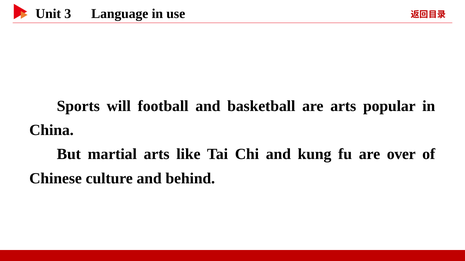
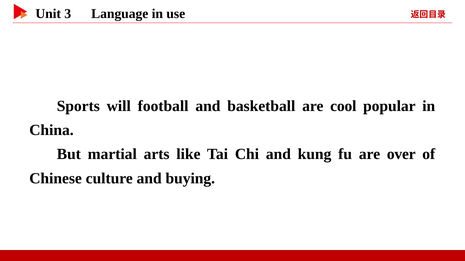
are arts: arts -> cool (343, 106)
behind: behind -> buying (190, 179)
